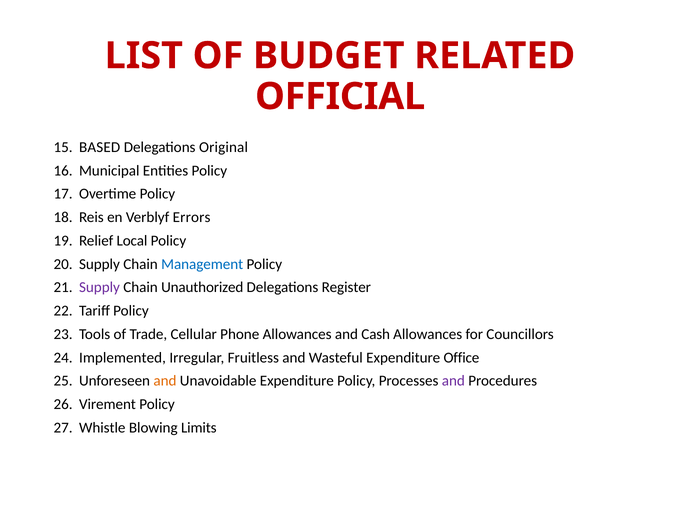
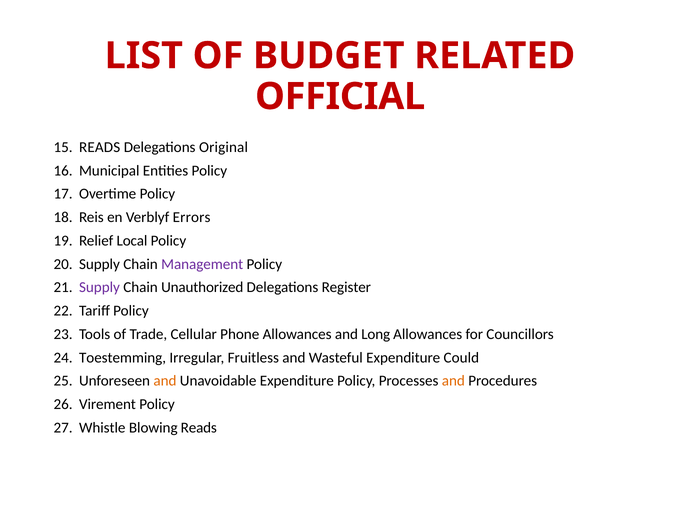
BASED: BASED -> READS (100, 147)
Management colour: blue -> purple (202, 264)
Cash: Cash -> Long (376, 334)
Implemented: Implemented -> Toestemming (123, 358)
Office: Office -> Could (461, 358)
and colour: purple -> orange (453, 381)
Blowing Limits: Limits -> Reads (199, 428)
